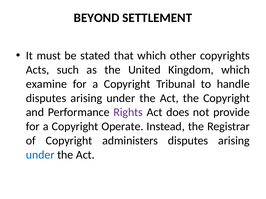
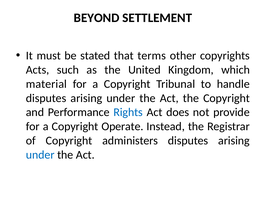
that which: which -> terms (152, 56)
examine: examine -> material (46, 84)
Rights colour: purple -> blue (128, 113)
